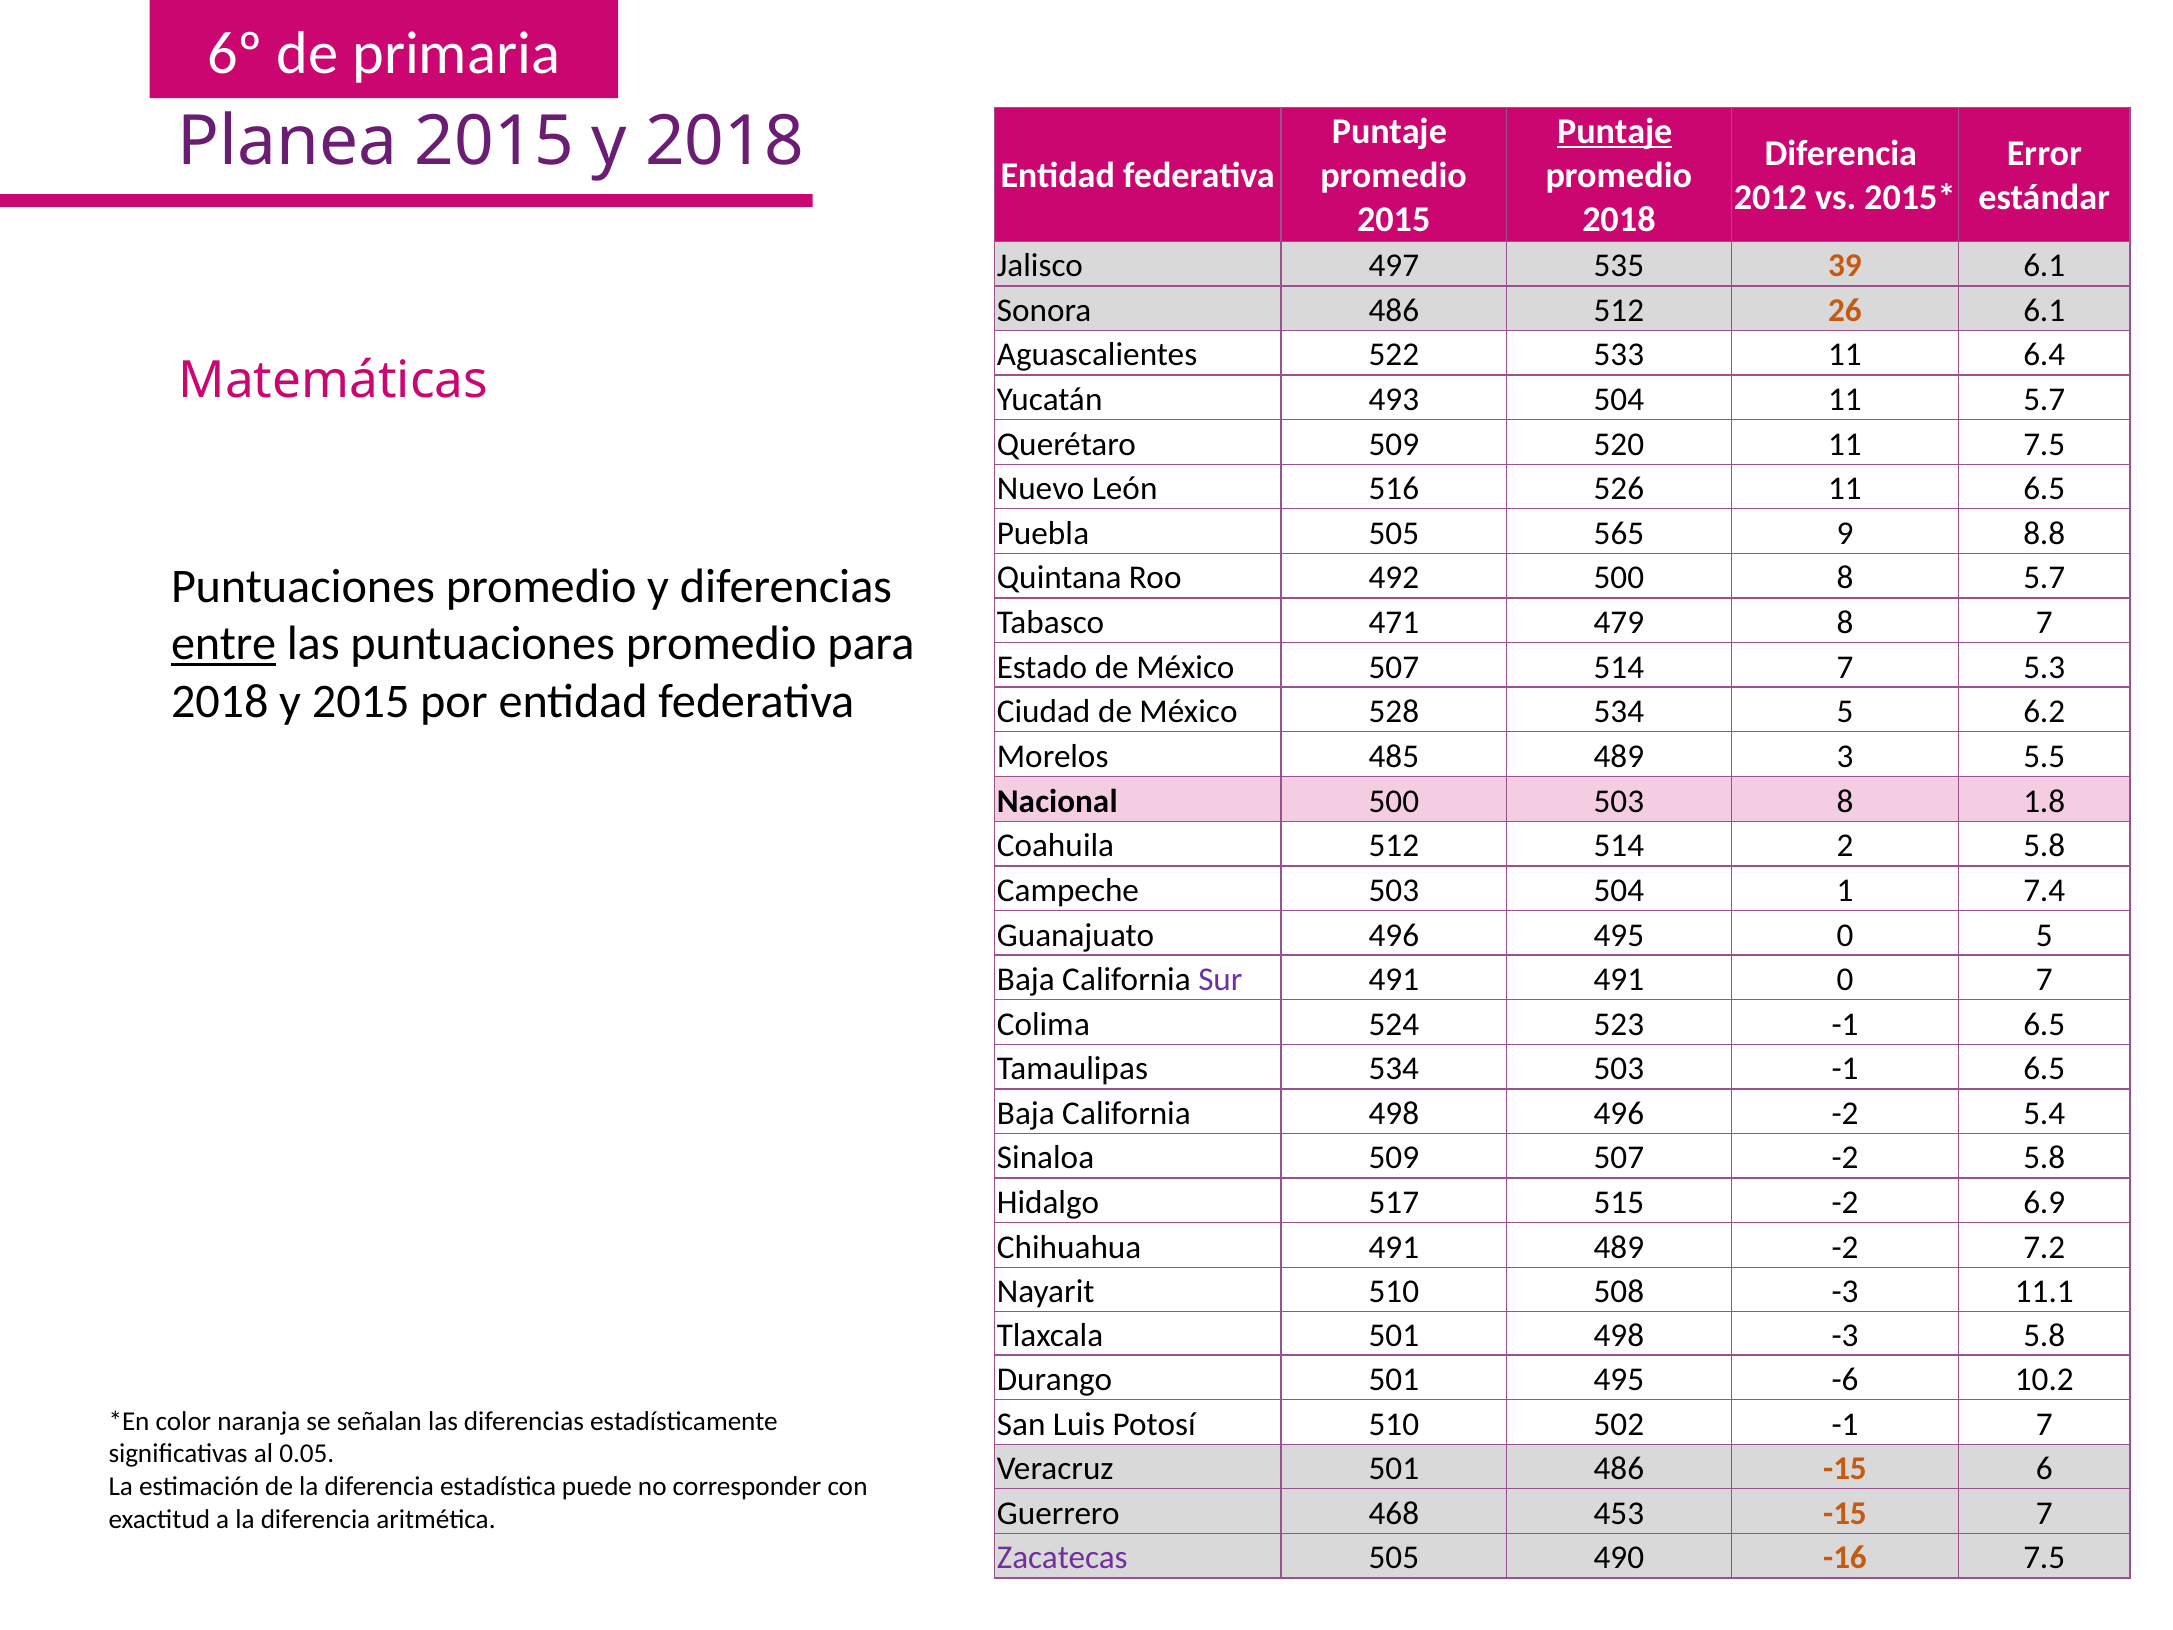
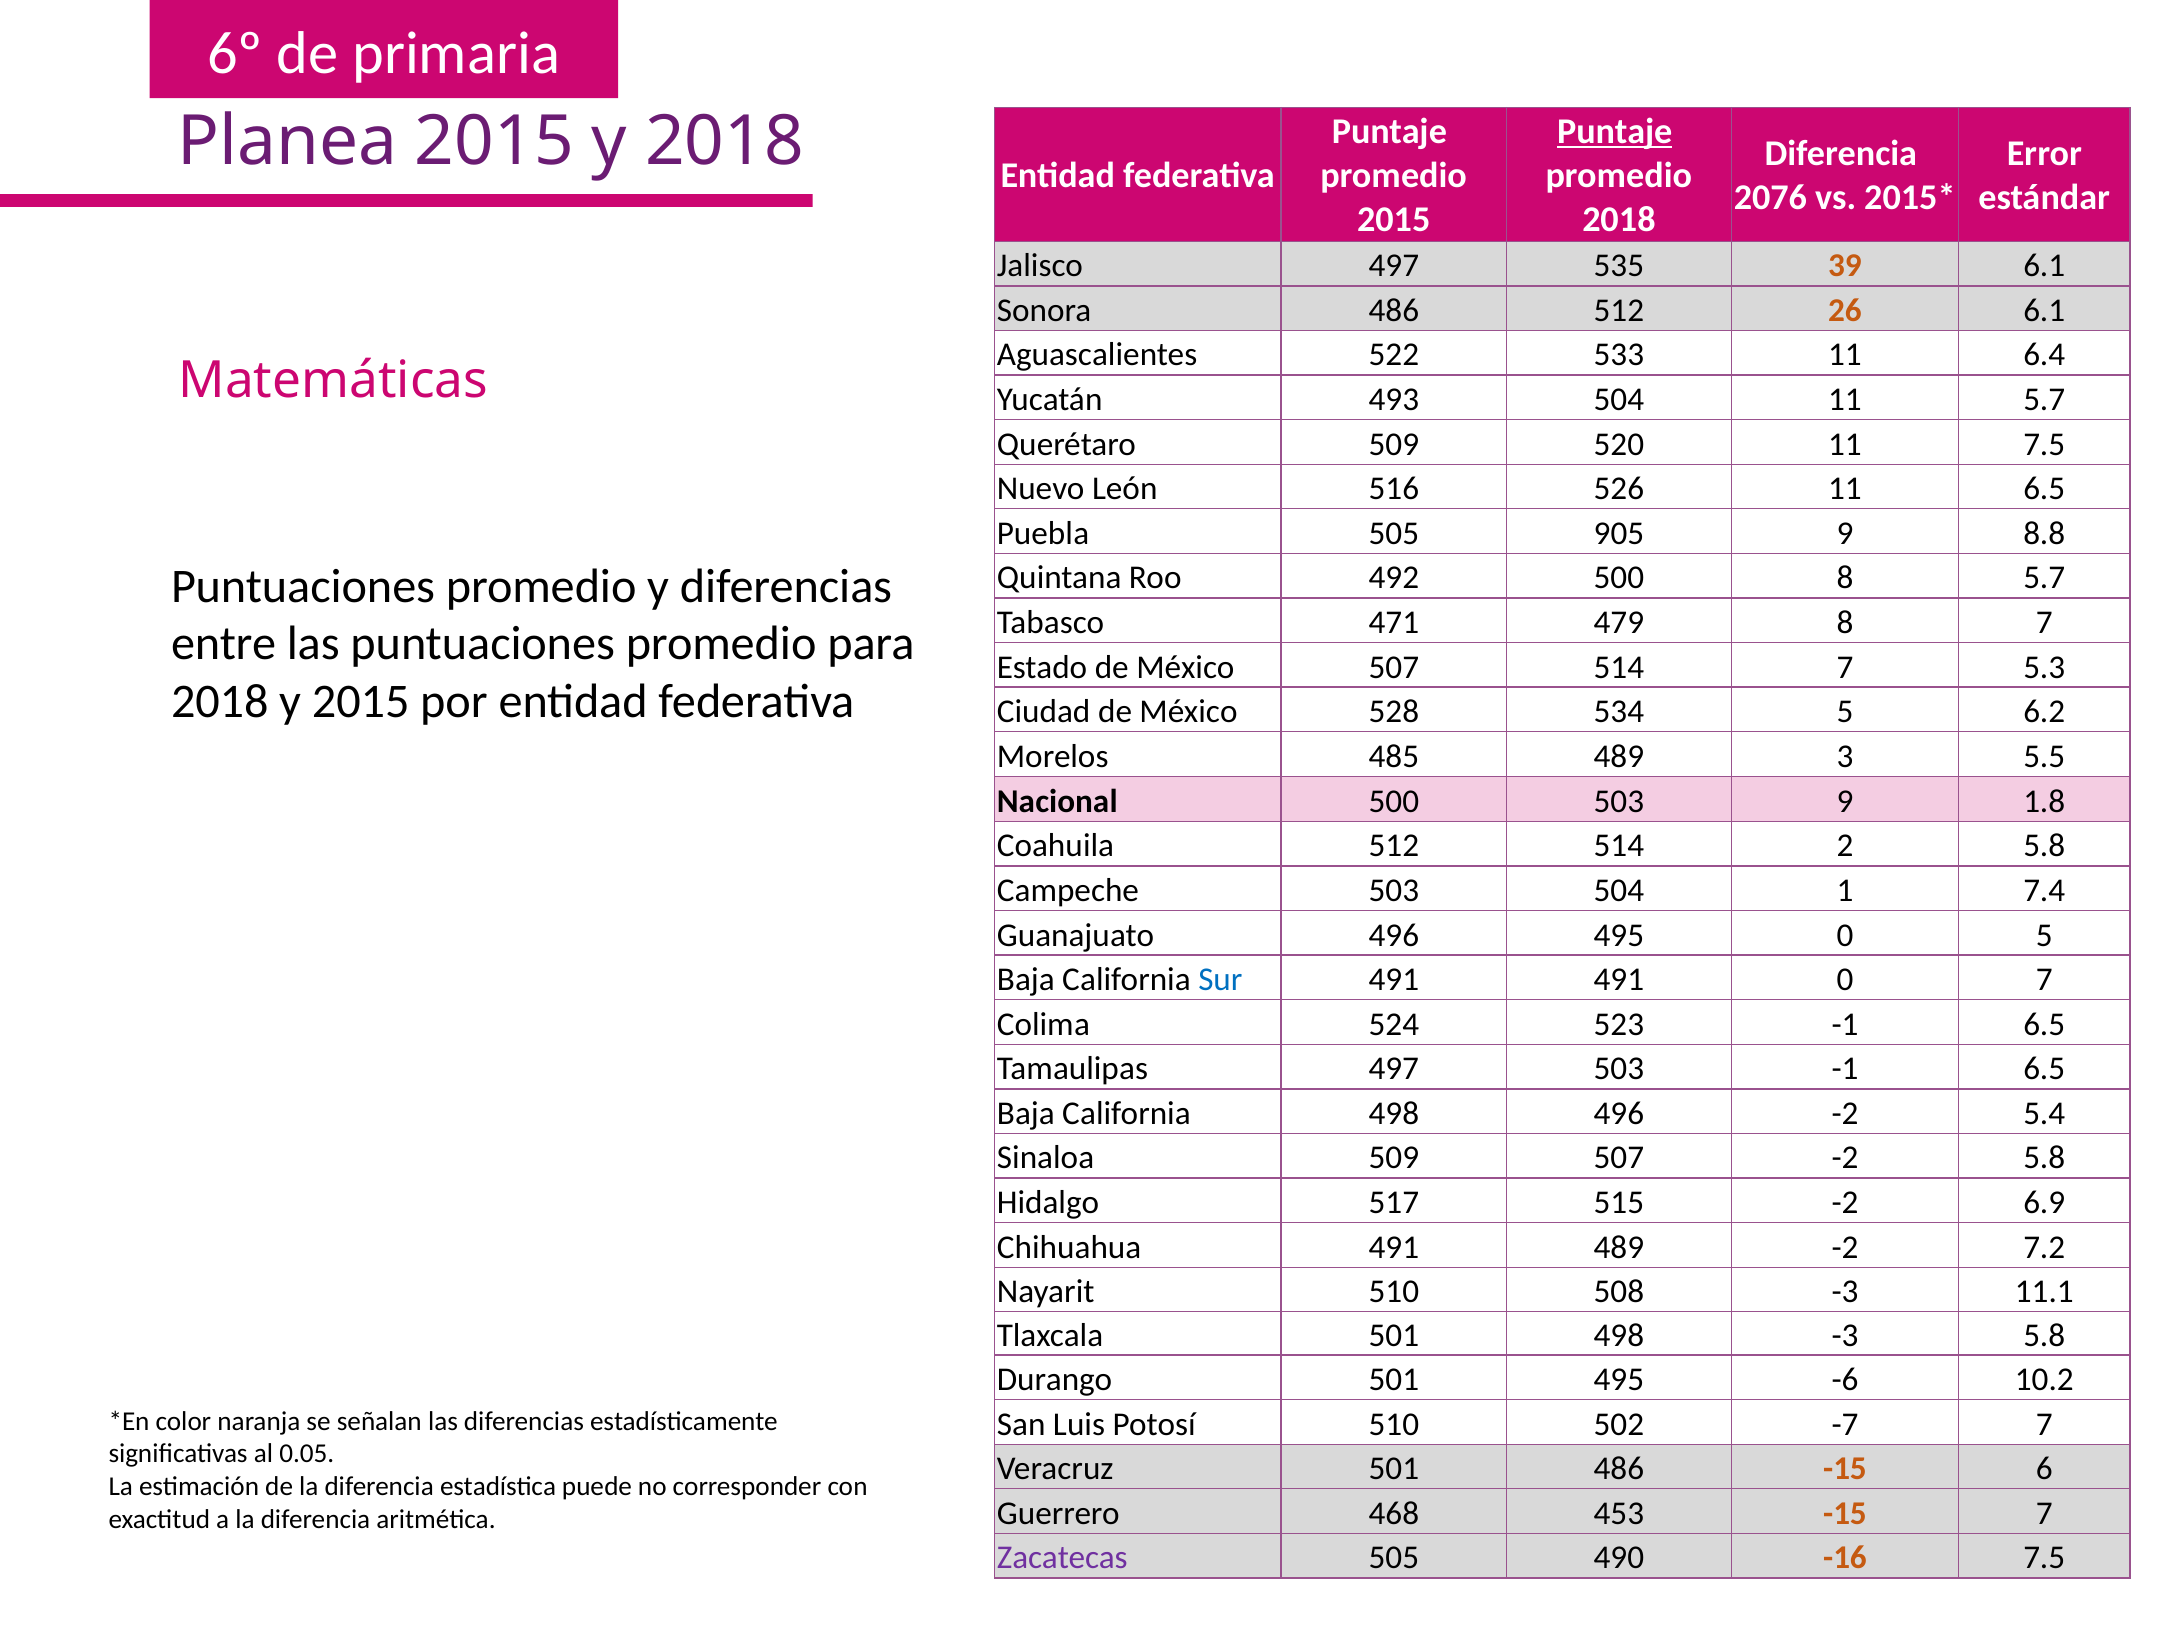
2012: 2012 -> 2076 (1770, 197)
565: 565 -> 905 (1619, 533)
entre underline: present -> none (224, 644)
503 8: 8 -> 9 (1845, 801)
Sur colour: purple -> blue (1220, 980)
Tamaulipas 534: 534 -> 497 (1394, 1069)
502 -1: -1 -> -7 (1845, 1424)
